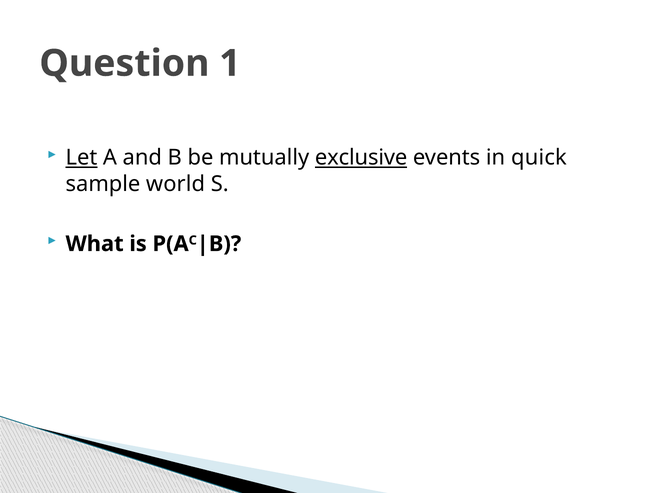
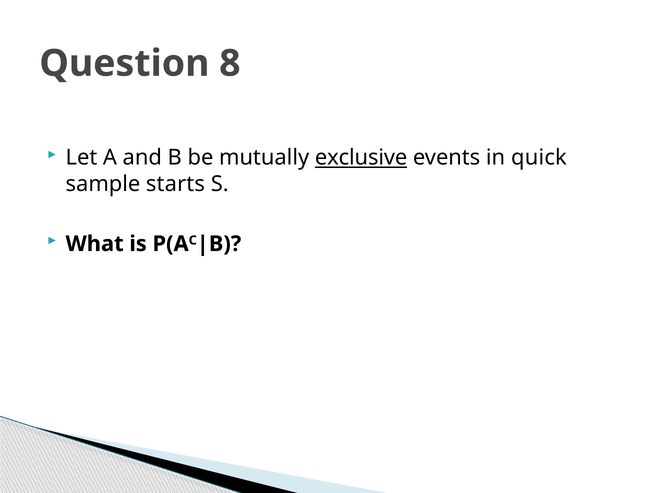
1: 1 -> 8 (230, 63)
Let underline: present -> none (81, 158)
world: world -> starts (175, 184)
